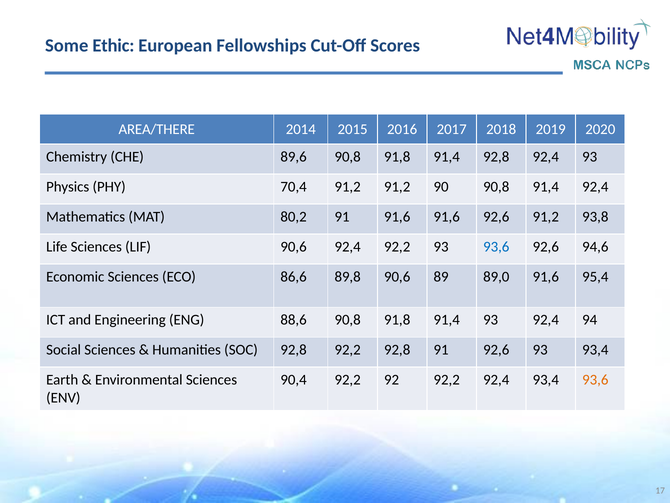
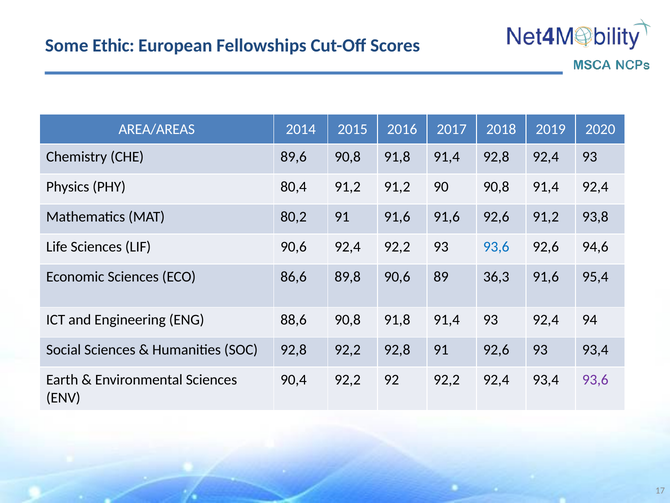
AREA/THERE: AREA/THERE -> AREA/AREAS (157, 129)
70,4: 70,4 -> 80,4 (294, 187)
89,0: 89,0 -> 36,3 (496, 276)
93,6 colour: orange -> purple (595, 379)
